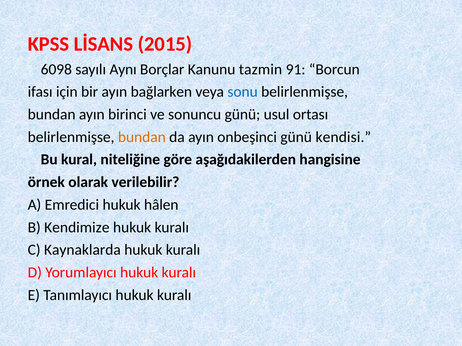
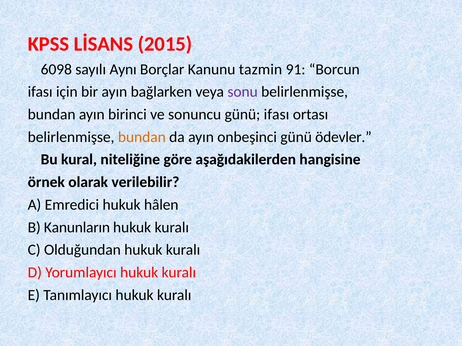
sonu colour: blue -> purple (243, 92)
günü usul: usul -> ifası (276, 115)
kendisi: kendisi -> ödevler (343, 137)
Kendimize: Kendimize -> Kanunların (77, 228)
Kaynaklarda: Kaynaklarda -> Olduğundan (82, 250)
